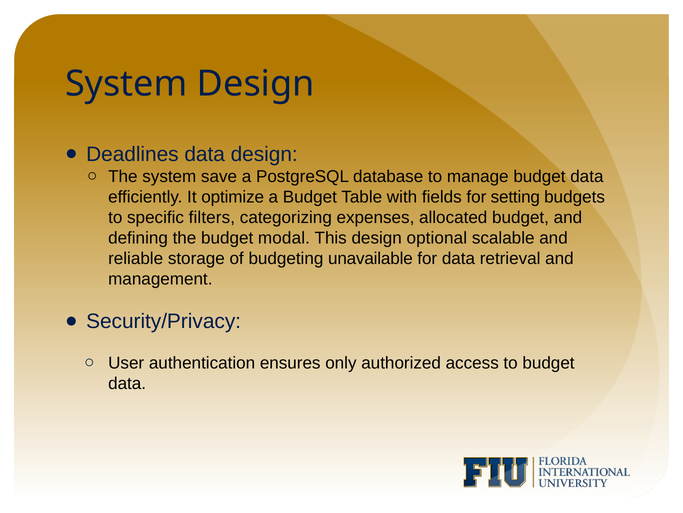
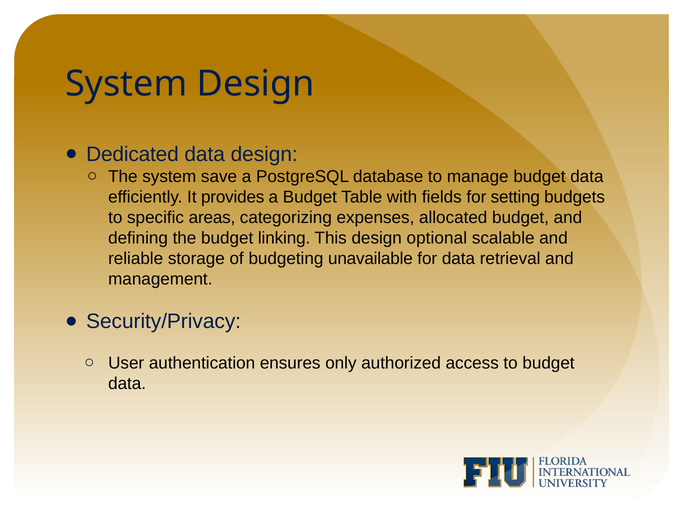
Deadlines: Deadlines -> Dedicated (132, 154)
optimize: optimize -> provides (233, 197)
filters: filters -> areas (212, 217)
modal: modal -> linking (284, 238)
